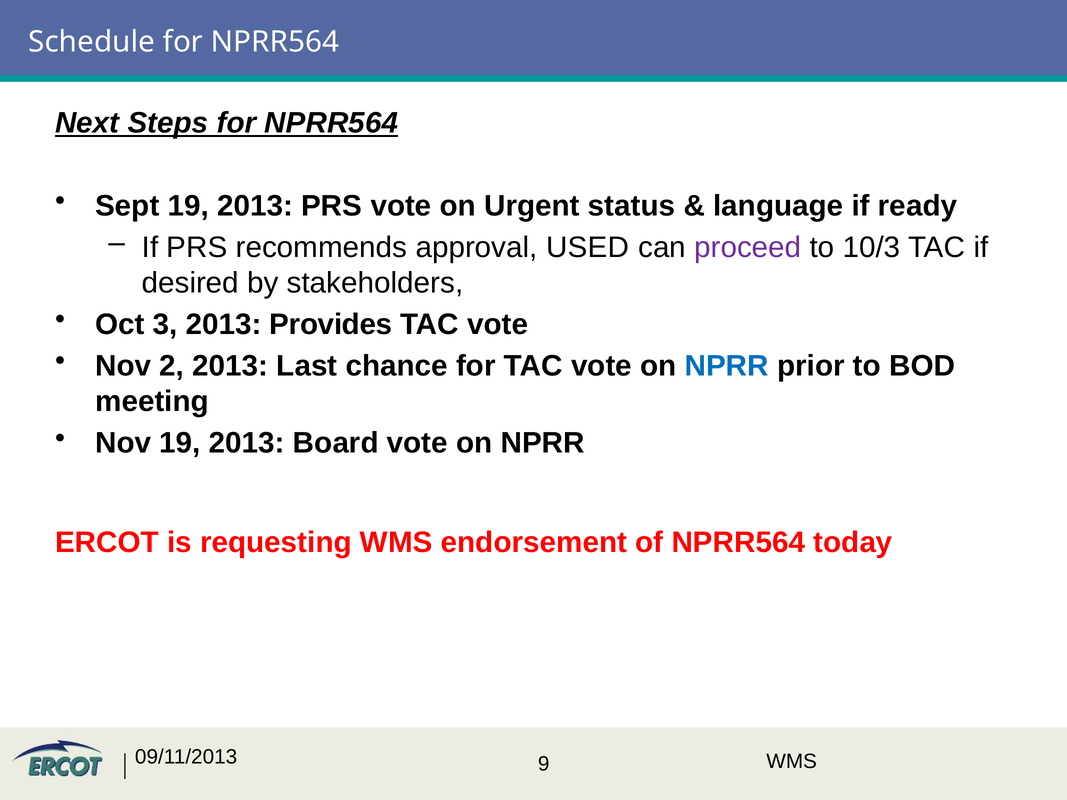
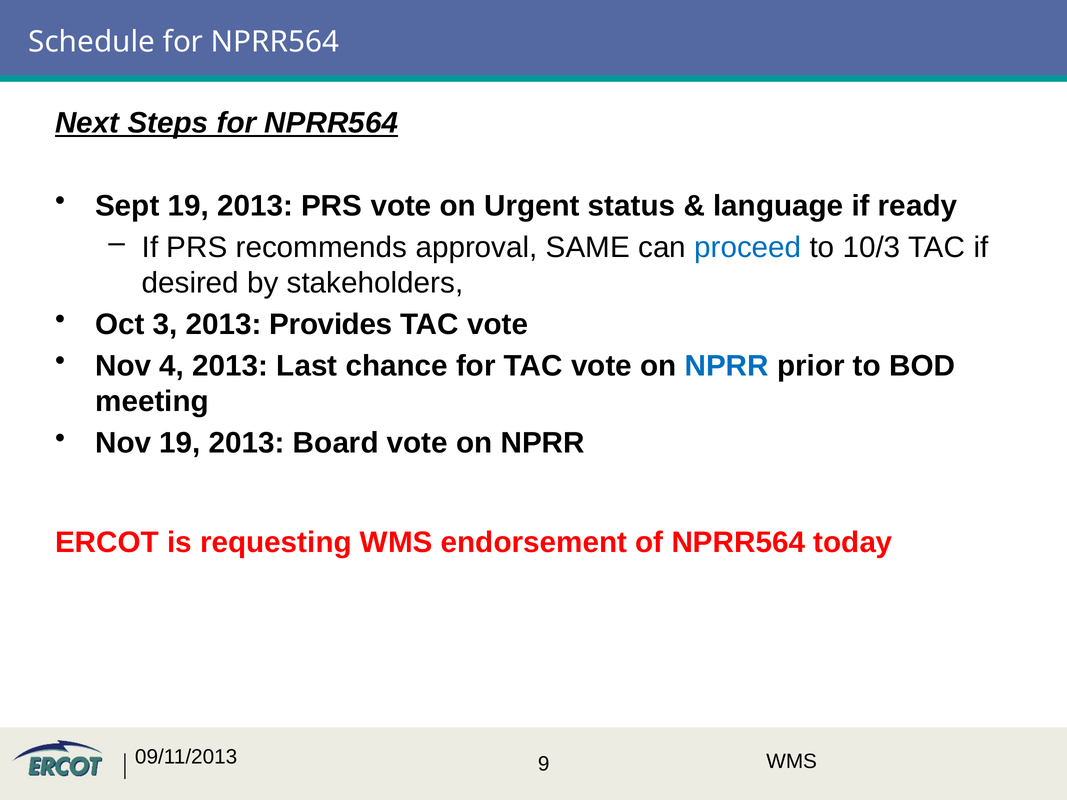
USED: USED -> SAME (588, 248)
proceed colour: purple -> blue (748, 248)
2: 2 -> 4 (172, 366)
